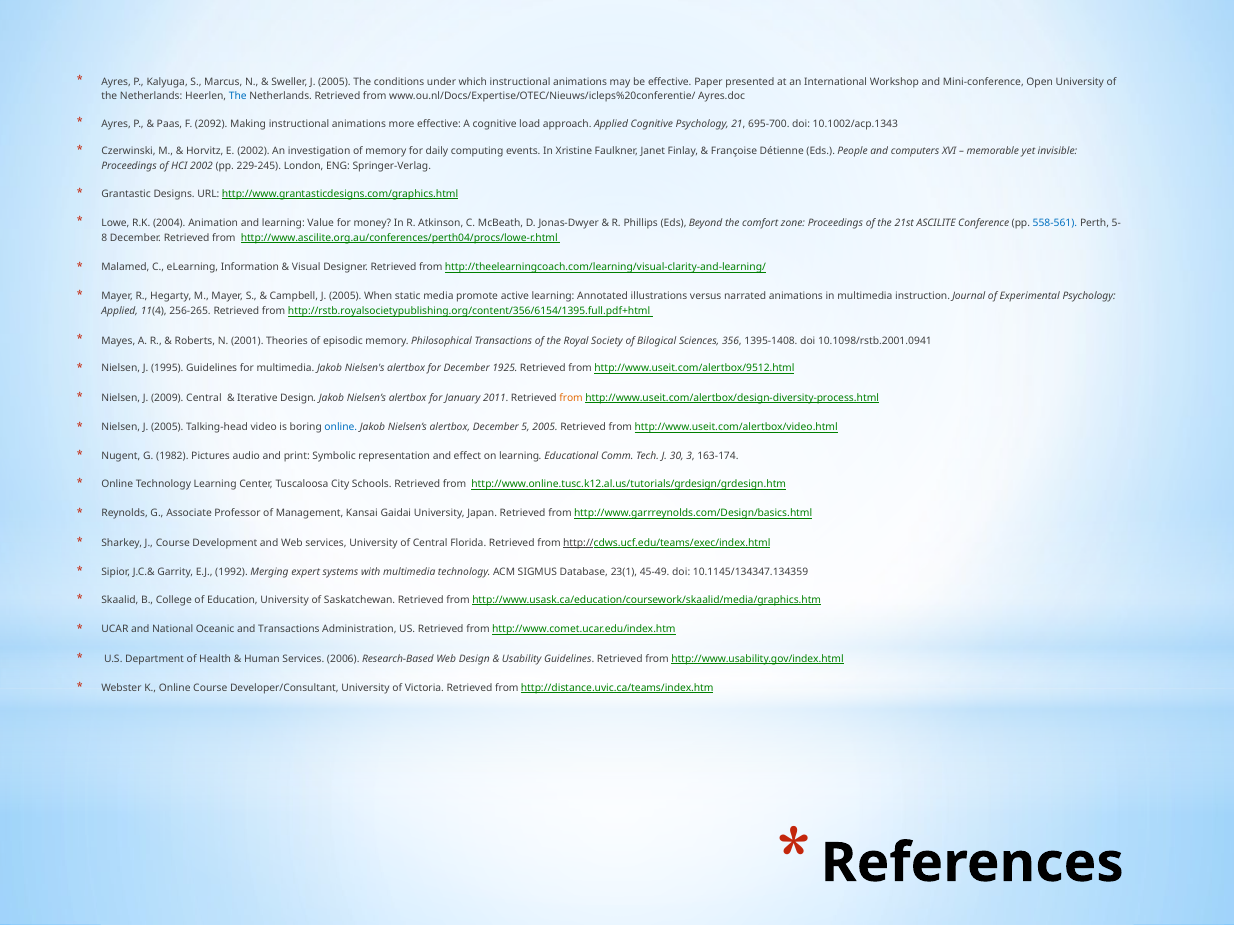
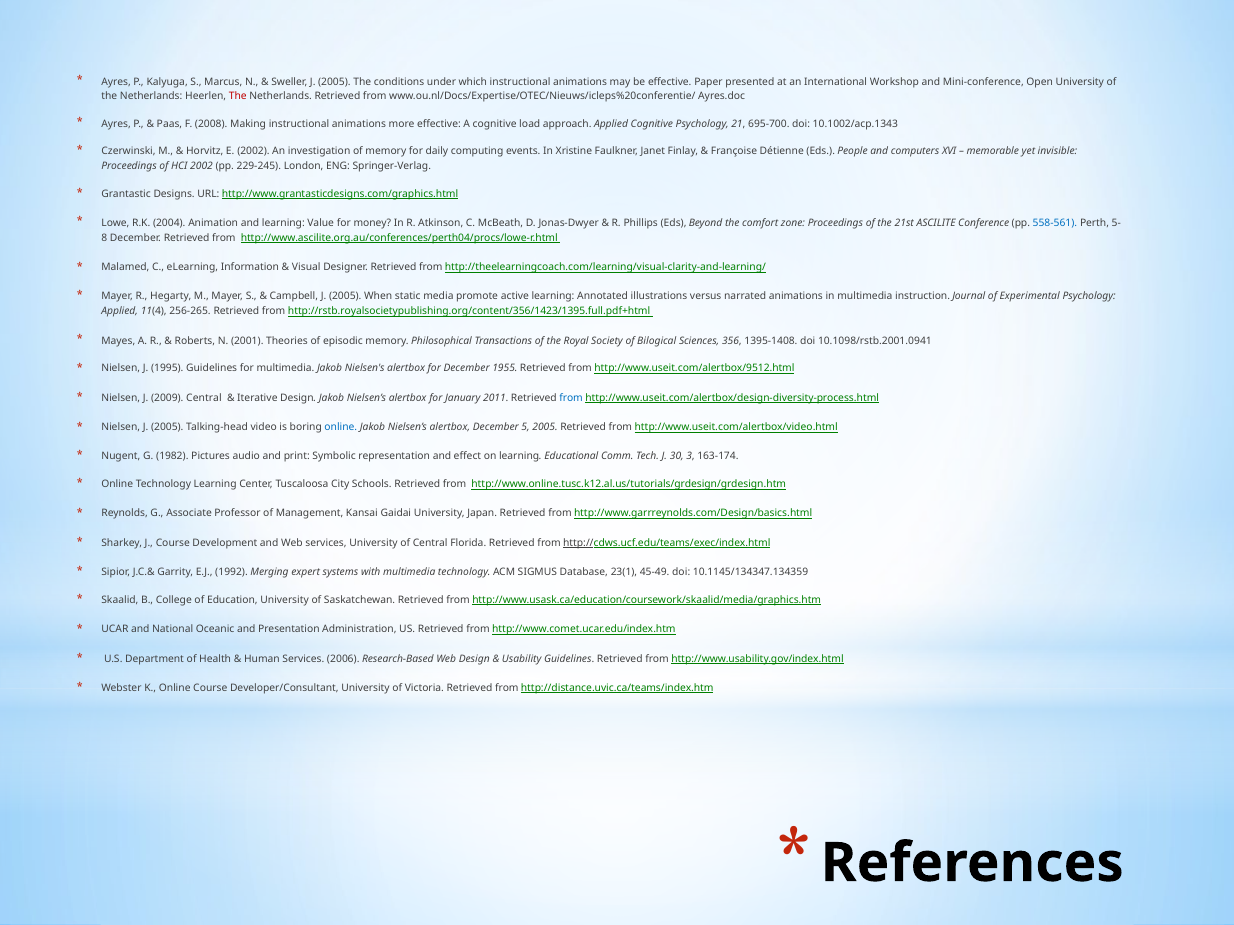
The colour: blue -> red (238, 96)
2092: 2092 -> 2008 (211, 124)
http://rstb.royalsocietypublishing.org/content/356/6154/1395.full.pdf+html: http://rstb.royalsocietypublishing.org/content/356/6154/1395.full.pdf+html -> http://rstb.royalsocietypublishing.org/content/356/1423/1395.full.pdf+html (469, 312)
1925: 1925 -> 1955 (505, 369)
from colour: orange -> blue (571, 398)
and Transactions: Transactions -> Presentation (289, 630)
